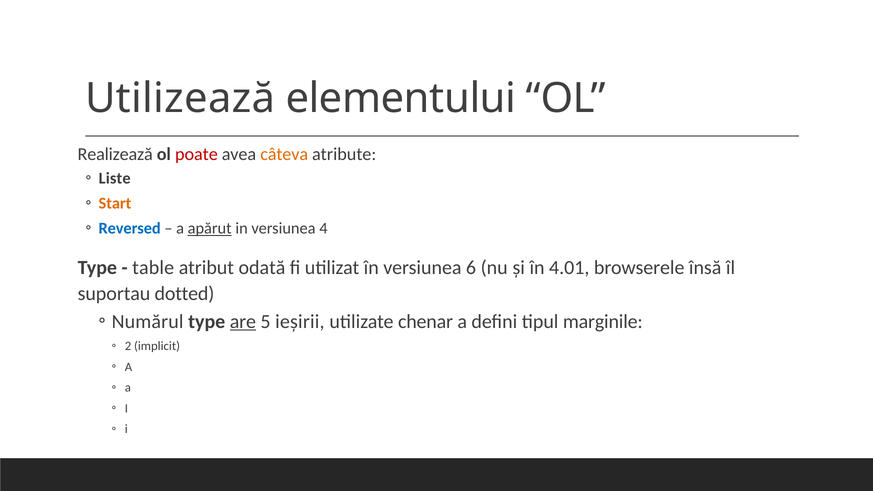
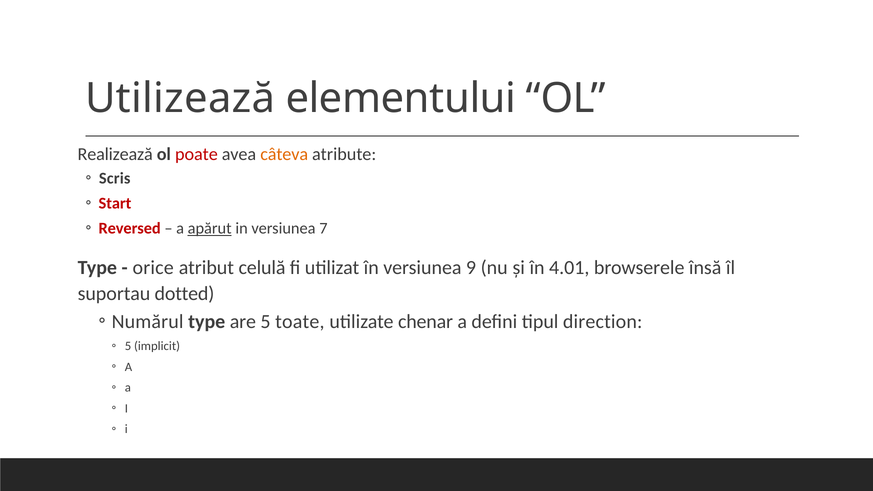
Liste: Liste -> Scris (115, 178)
Start colour: orange -> red (115, 203)
Reversed colour: blue -> red (130, 229)
4: 4 -> 7 (323, 229)
table: table -> orice (153, 268)
odată: odată -> celulă (262, 268)
6: 6 -> 9 (471, 268)
are underline: present -> none (243, 322)
ieșirii: ieșirii -> toate (300, 322)
marginile: marginile -> direction (603, 322)
2: 2 -> 5 (128, 346)
